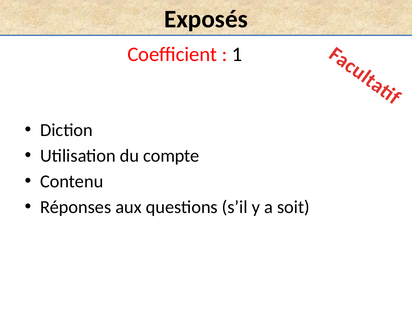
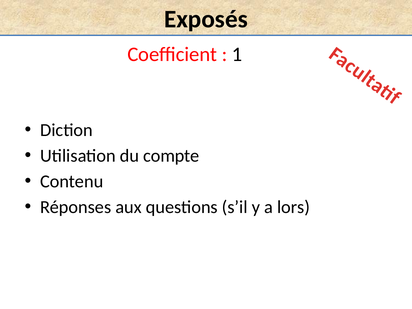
soit: soit -> lors (294, 207)
